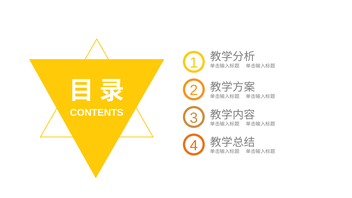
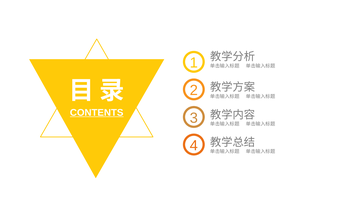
CONTENTS underline: none -> present (97, 113)
